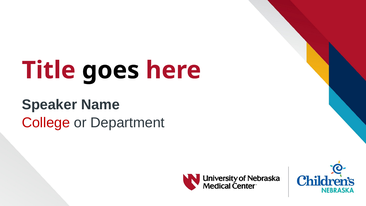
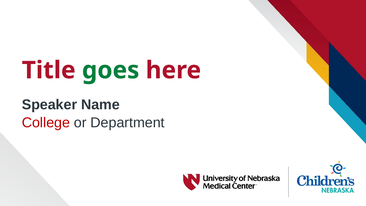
goes colour: black -> green (111, 70)
